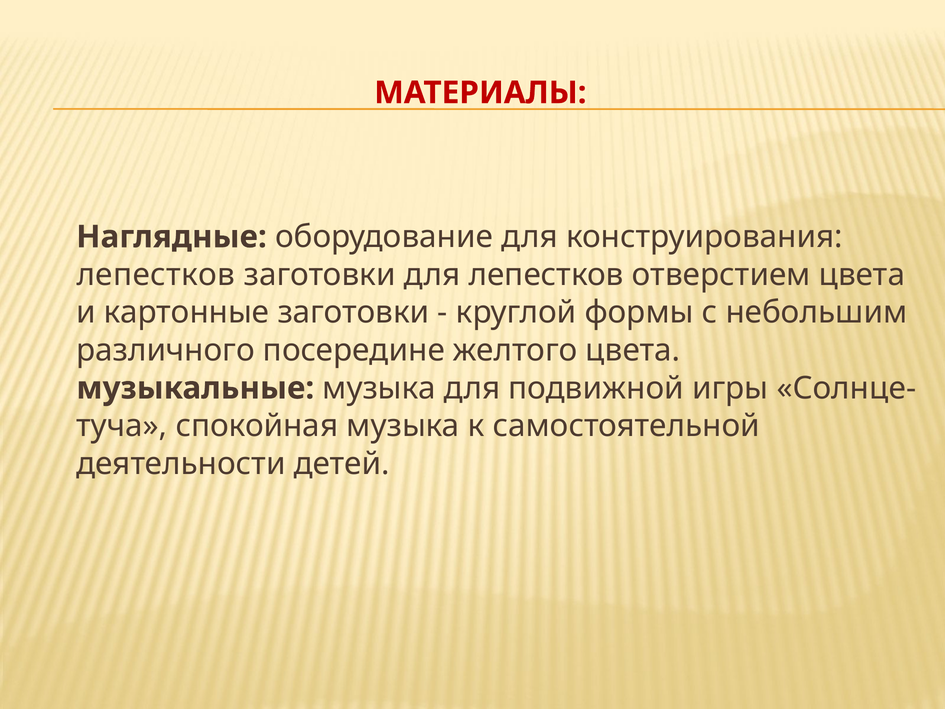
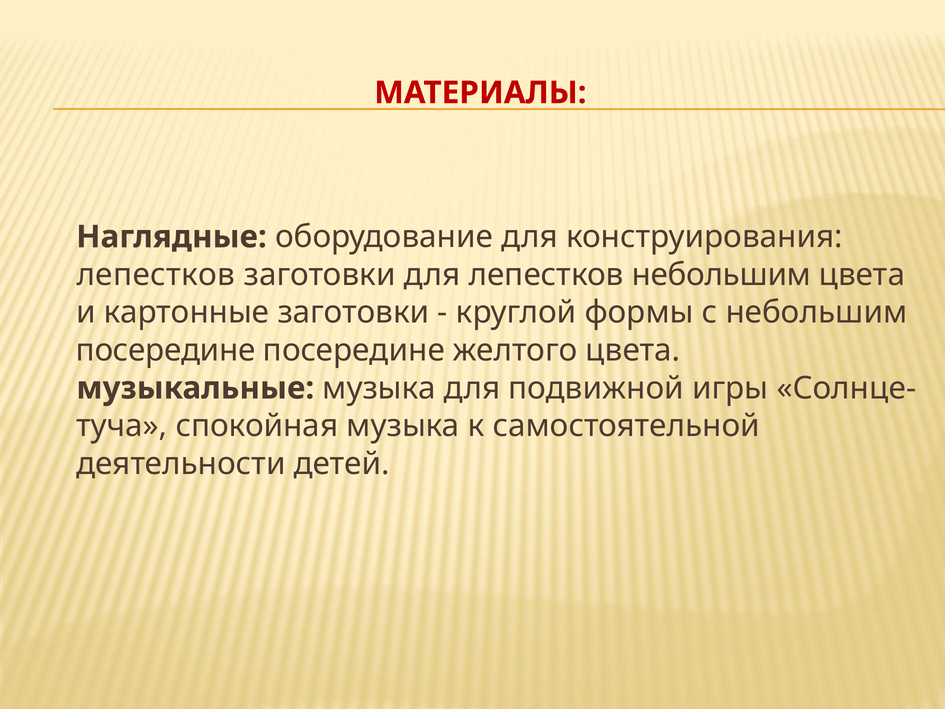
лепестков отверстием: отверстием -> небольшим (721, 275)
различного: различного -> посередине (166, 350)
